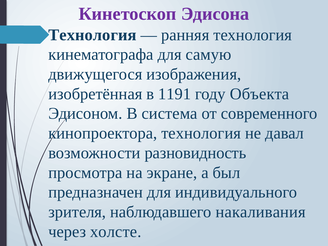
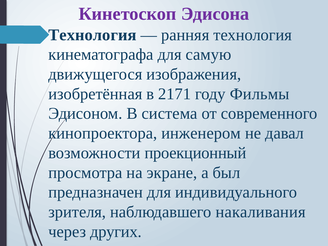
1191: 1191 -> 2171 (175, 94)
Объекта: Объекта -> Фильмы (260, 94)
кинопроектора технология: технология -> инженером (201, 133)
разновидность: разновидность -> проекционный (195, 153)
холсте: холсте -> других (116, 232)
